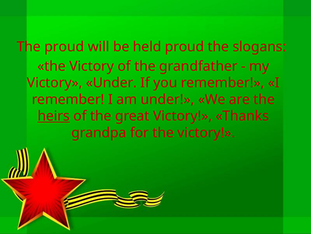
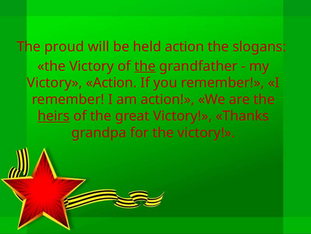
held proud: proud -> action (185, 47)
the underline: none -> present (145, 66)
Victory Under: Under -> Action (111, 83)
am under: under -> action (168, 99)
